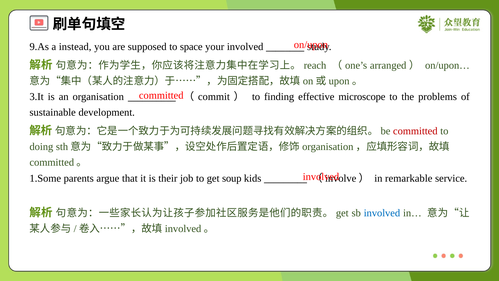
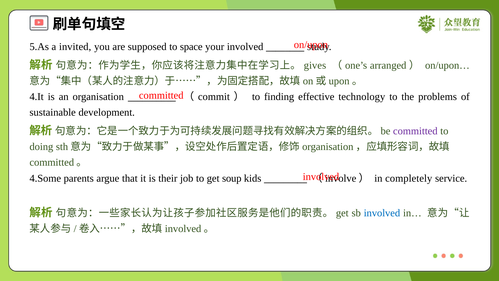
9.As: 9.As -> 5.As (39, 47)
instead: instead -> invited (75, 47)
reach: reach -> gives (315, 65)
3.It: 3.It -> 4.It (37, 97)
microscope: microscope -> technology (362, 97)
committed colour: red -> purple (415, 131)
1.Some: 1.Some -> 4.Some (45, 178)
remarkable: remarkable -> completely (409, 178)
